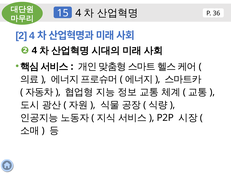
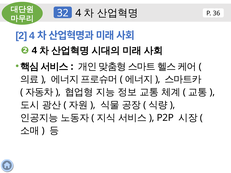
15: 15 -> 32 (63, 13)
